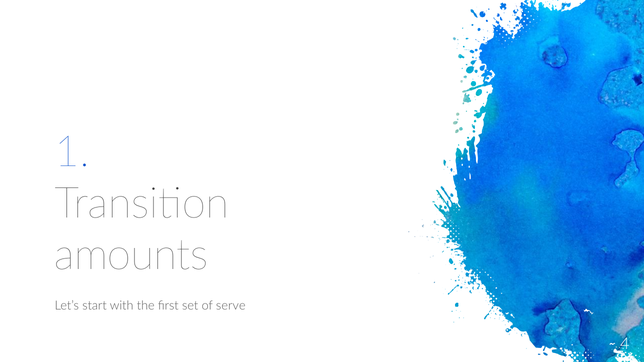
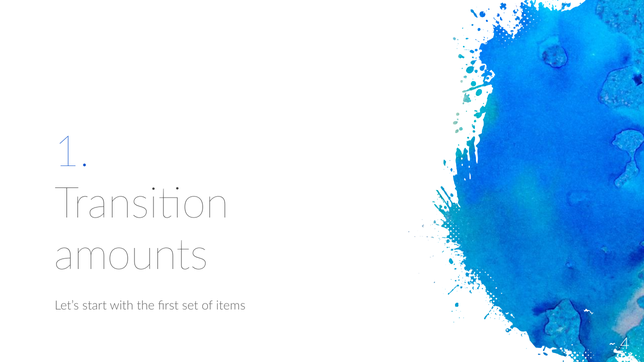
serve: serve -> items (231, 306)
